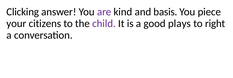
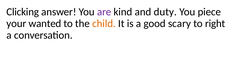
basis: basis -> duty (165, 12)
citizens: citizens -> wanted (45, 23)
child colour: purple -> orange (104, 23)
plays: plays -> scary (179, 23)
